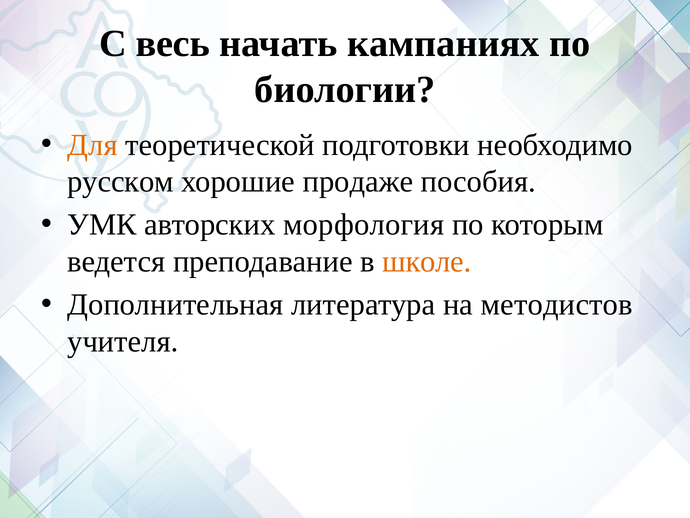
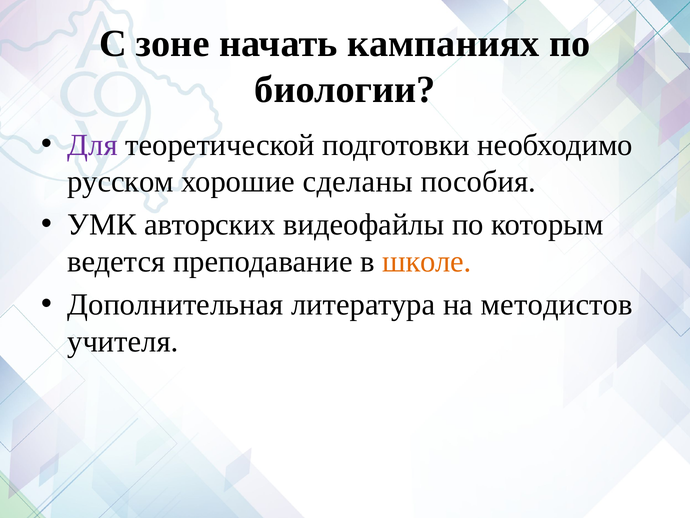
весь: весь -> зоне (173, 44)
Для colour: orange -> purple (92, 145)
продаже: продаже -> сделаны (358, 182)
морфология: морфология -> видеофайлы (364, 225)
